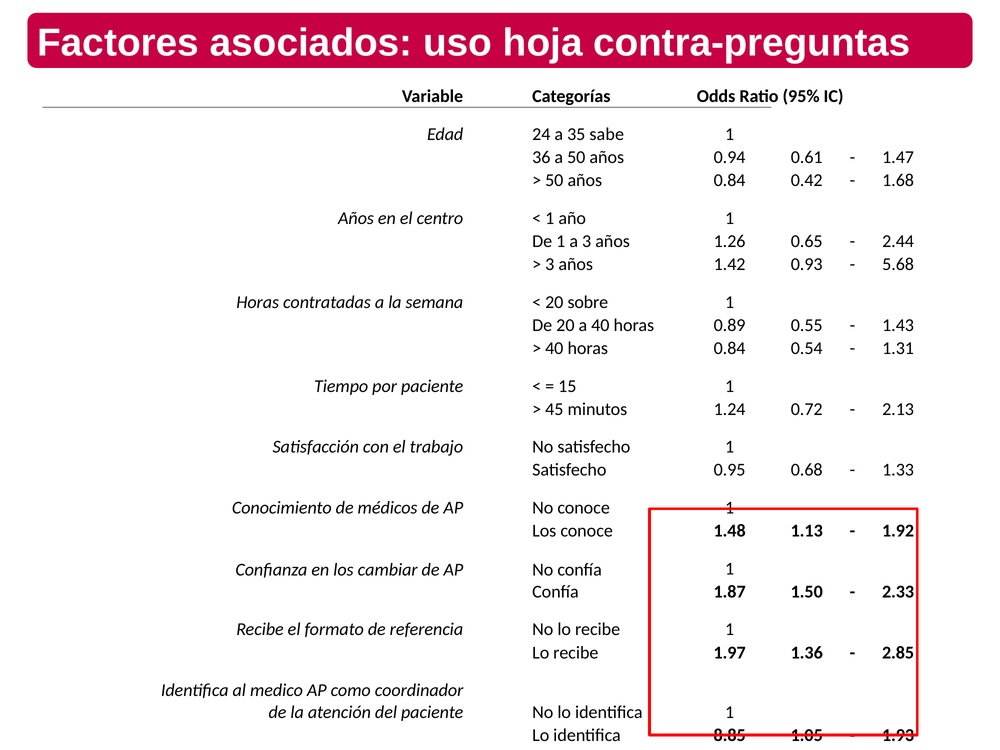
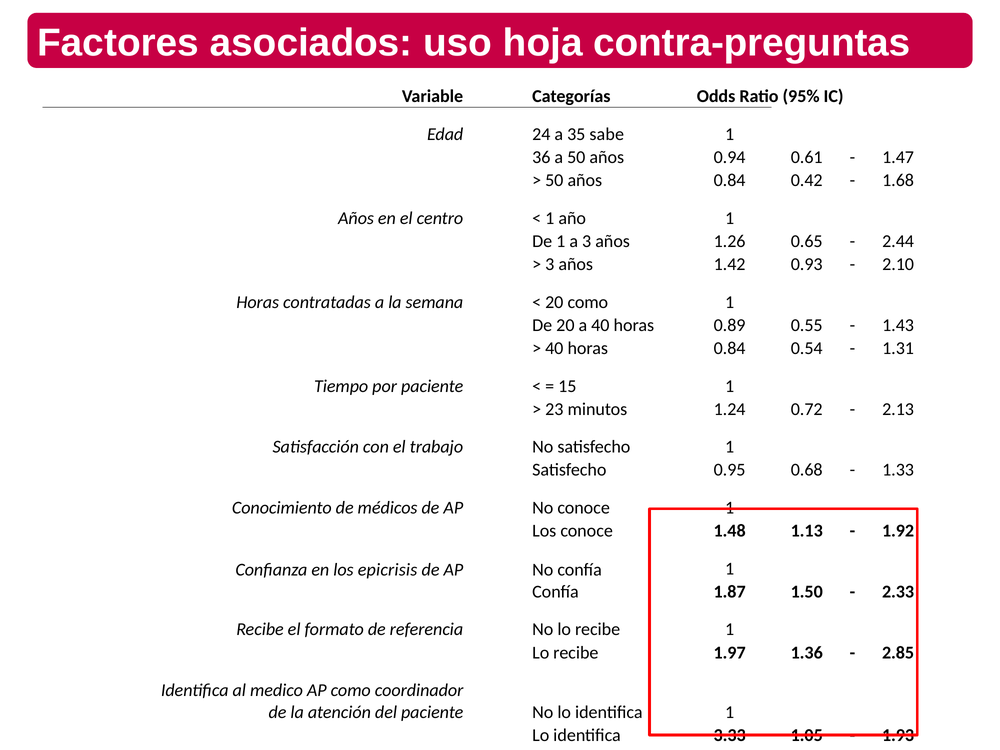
5.68: 5.68 -> 2.10 (898, 264)
20 sobre: sobre -> como (588, 302)
45: 45 -> 23 (554, 409)
cambiar: cambiar -> epicrisis (388, 570)
8.85: 8.85 -> 3.33 (730, 735)
